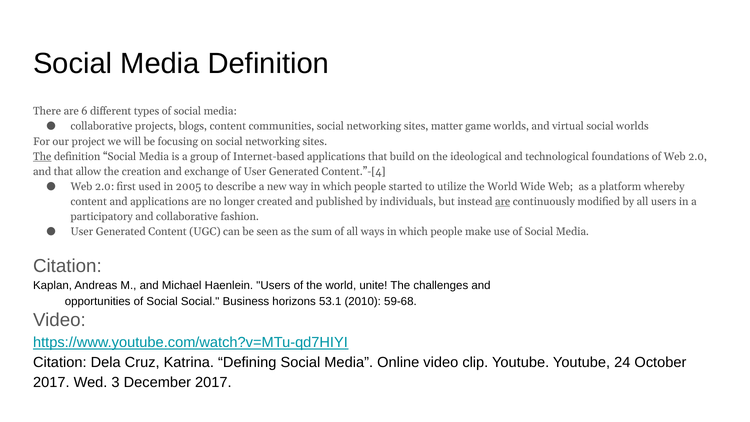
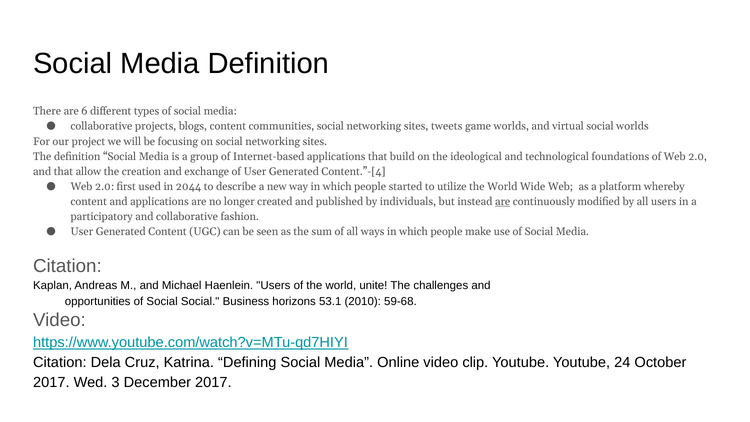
matter: matter -> tweets (447, 126)
The underline: present -> none (42, 156)
2005: 2005 -> 2044 (188, 187)
